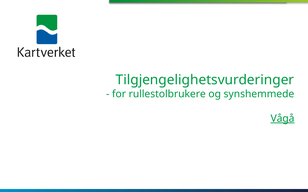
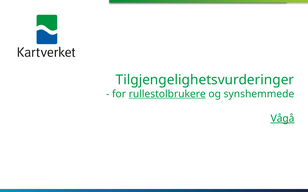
rullestolbrukere underline: none -> present (167, 94)
